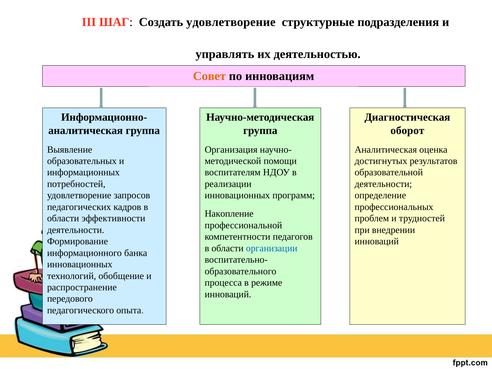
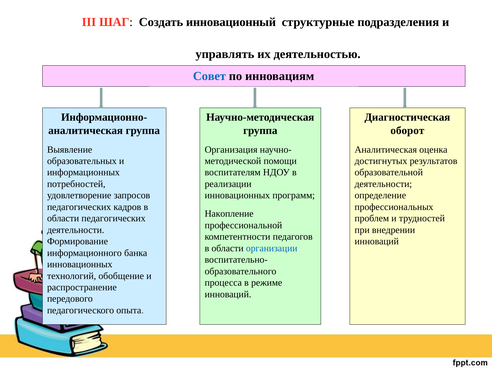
Создать удовлетворение: удовлетворение -> инновационный (231, 22)
Совет colour: orange -> blue (209, 76)
области эффективности: эффективности -> педагогических (114, 218)
